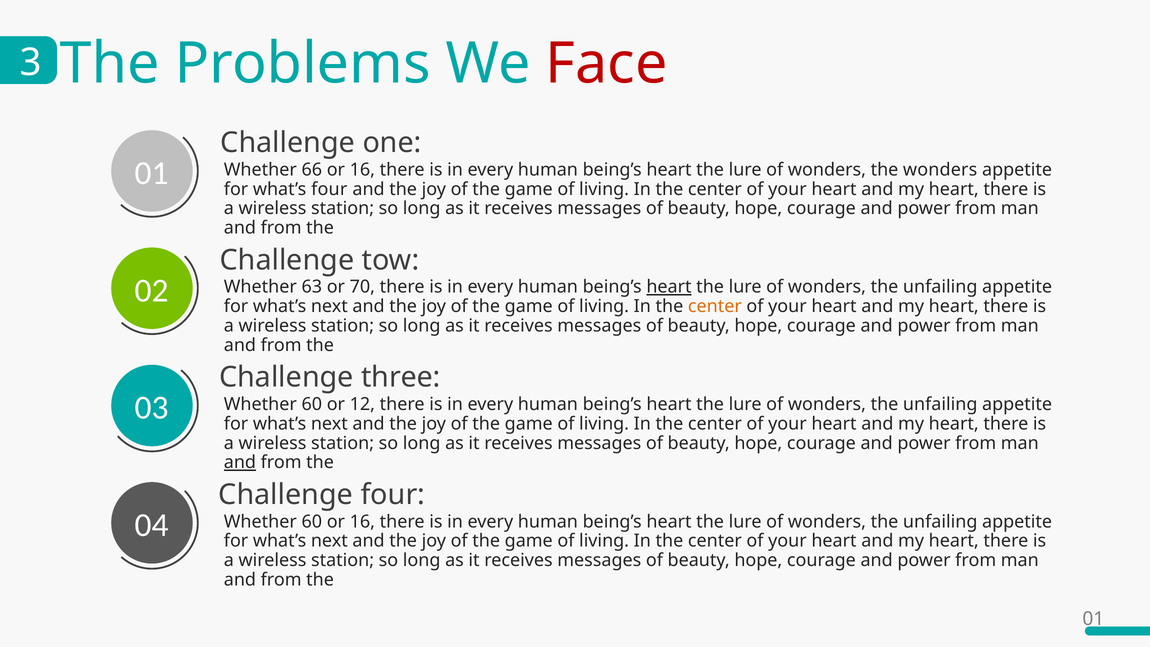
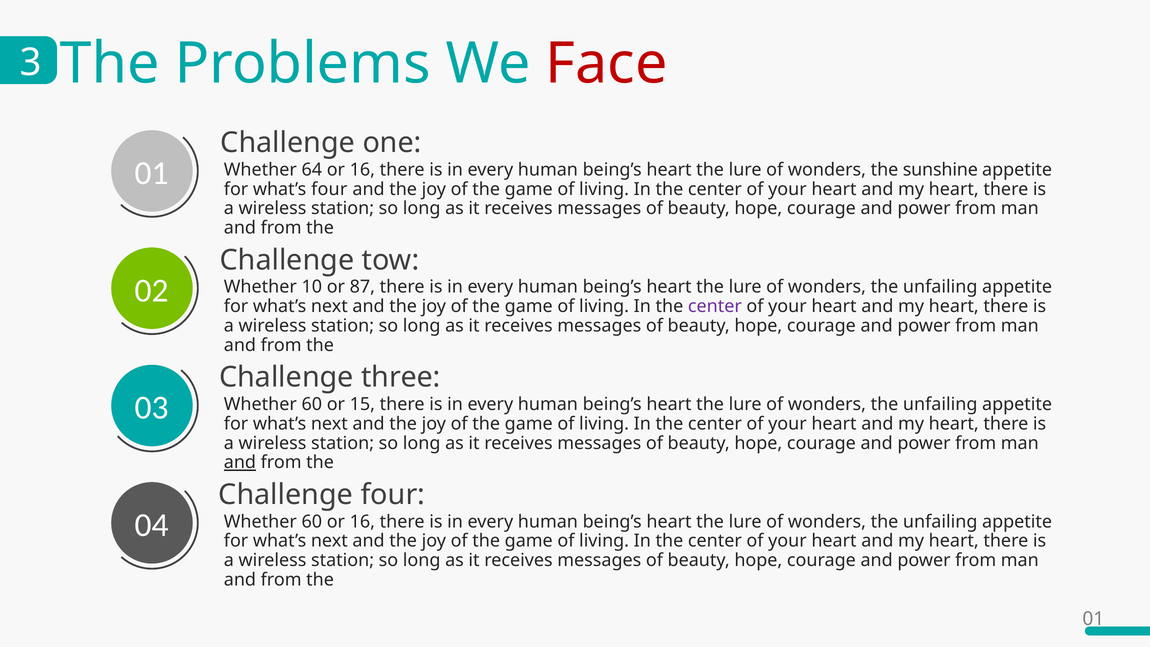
66: 66 -> 64 (312, 170)
the wonders: wonders -> sunshine (940, 170)
63: 63 -> 10 (312, 287)
70: 70 -> 87 (362, 287)
heart underline: present -> none (669, 287)
center colour: orange -> purple (715, 306)
12: 12 -> 15 (362, 404)
